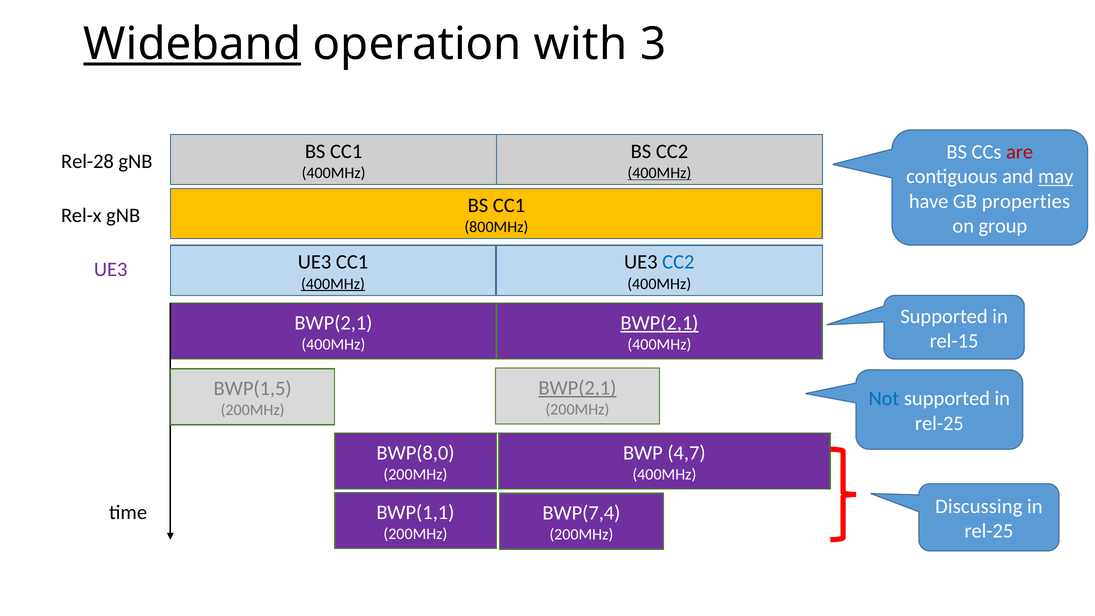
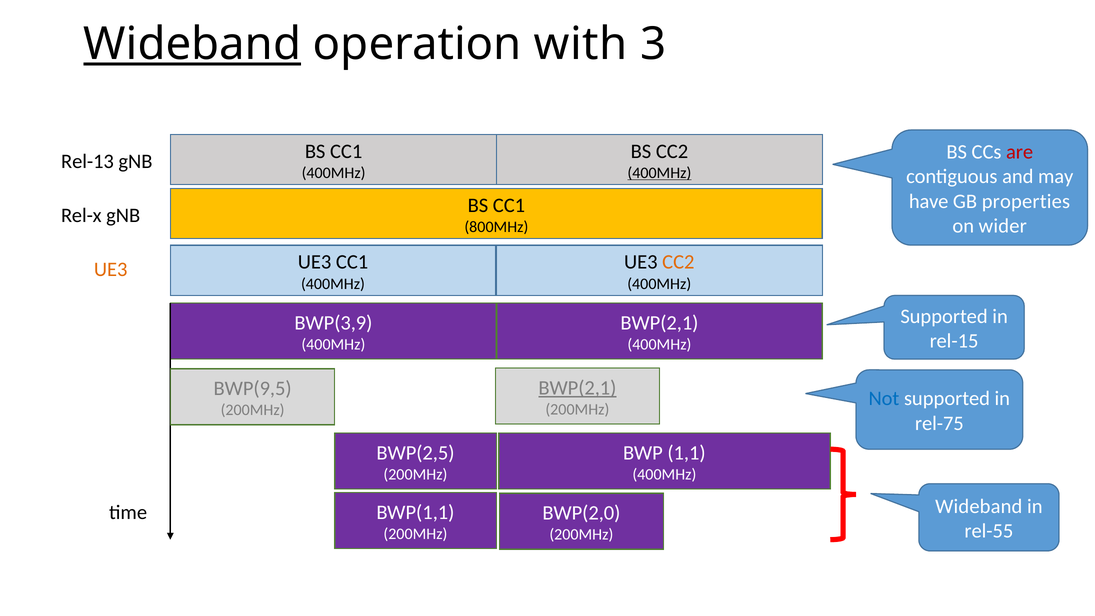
Rel-28: Rel-28 -> Rel-13 (87, 161)
may underline: present -> none (1056, 177)
group: group -> wider (1003, 226)
CC2 colour: blue -> orange (678, 262)
UE3 colour: purple -> orange (111, 269)
400MHz underline: present -> none (333, 284)
BWP(2,1 underline: present -> none (659, 323)
BWP(2,1: BWP(2,1 -> BWP(3,9 (333, 323)
BWP(1,5: BWP(1,5 -> BWP(9,5 (253, 389)
rel-25: rel-25 -> rel-75 (939, 423)
BWP(8,0: BWP(8,0 -> BWP(2,5 (415, 453)
4,7: 4,7 -> 1,1 (687, 453)
Discussing: Discussing -> Wideband (979, 506)
BWP(7,4: BWP(7,4 -> BWP(2,0 (581, 513)
rel-25: rel-25 -> rel-55 (989, 531)
